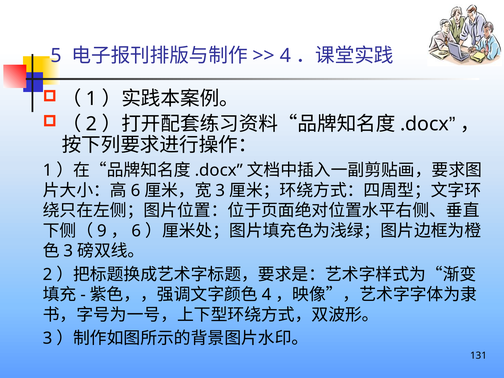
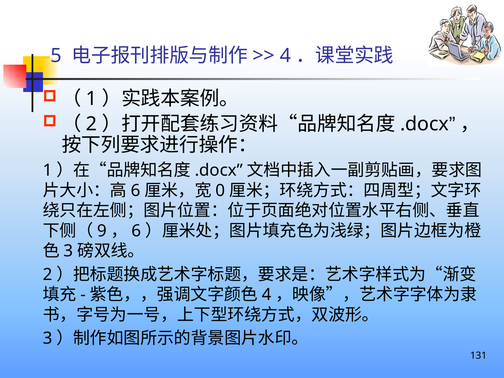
3: 3 -> 0 (220, 191)
